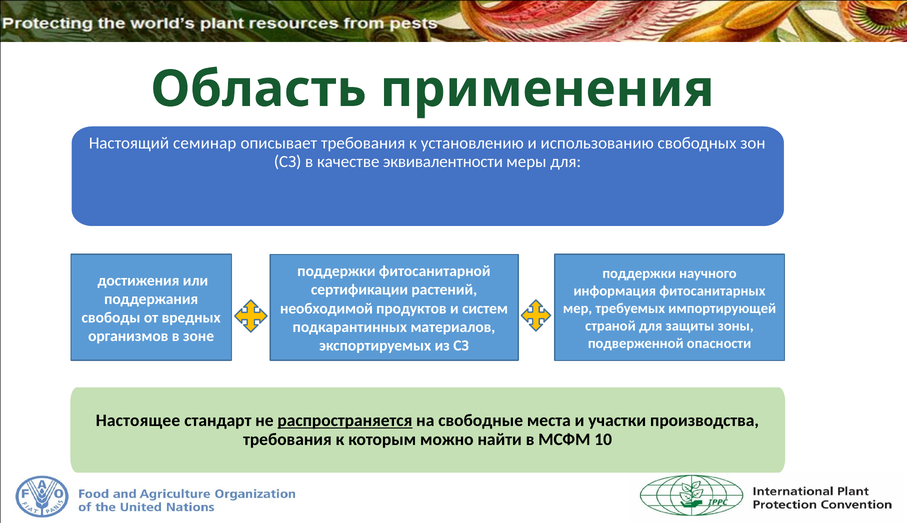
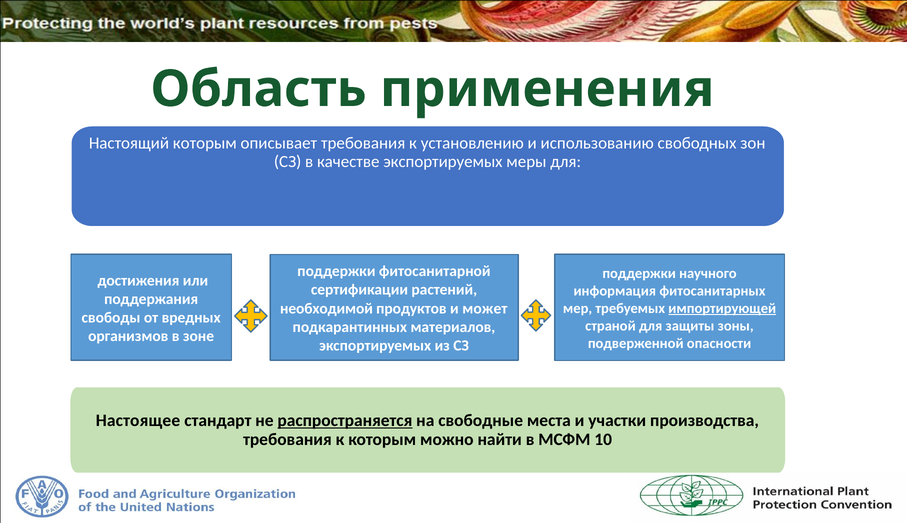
Настоящий семинар: семинар -> которым (205, 143)
качестве эквивалентности: эквивалентности -> экспортируемых (443, 162)
систем: систем -> может (485, 309)
импортирующей underline: none -> present (722, 309)
